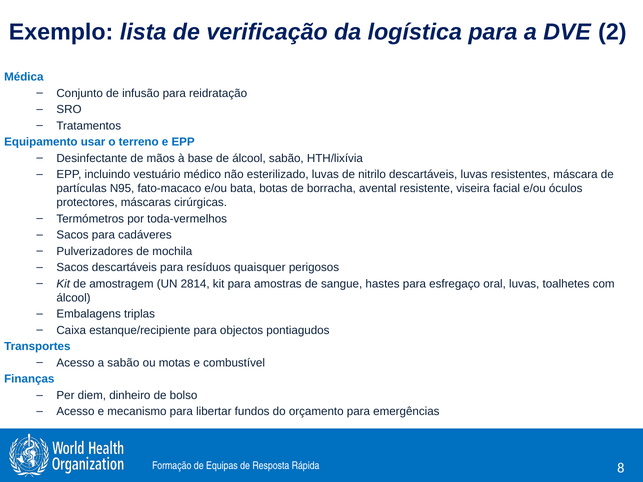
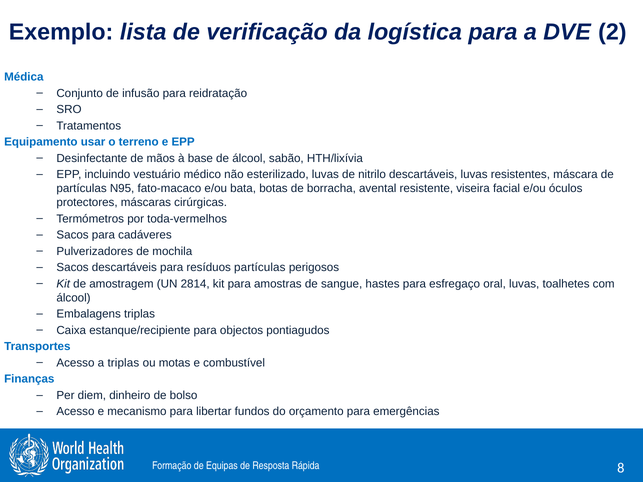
resíduos quaisquer: quaisquer -> partículas (260, 268)
a sabão: sabão -> triplas (123, 363)
